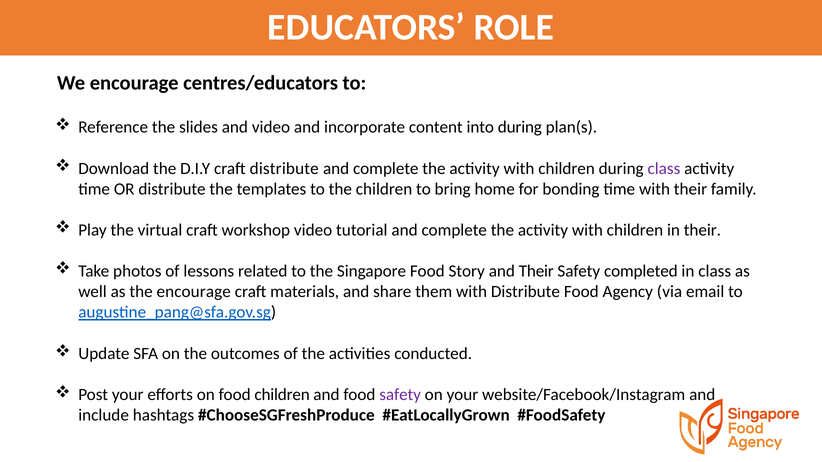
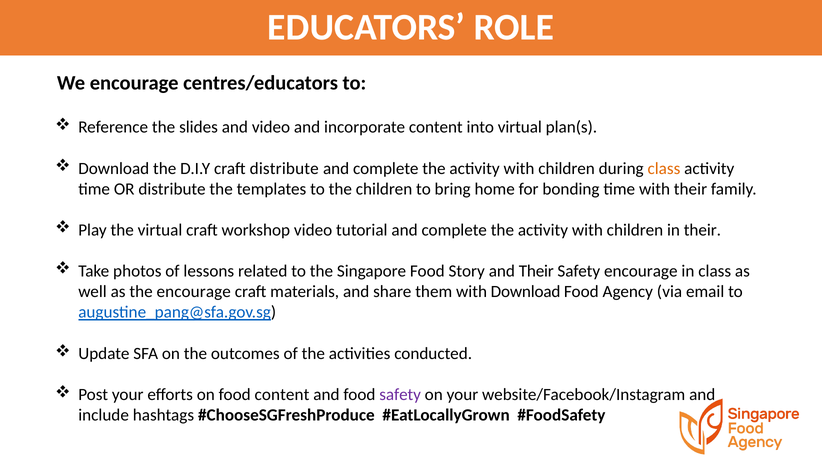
into during: during -> virtual (520, 127)
class colour: purple -> orange (664, 169)
Safety completed: completed -> encourage (641, 271)
with Distribute: Distribute -> Download (526, 292)
food children: children -> content (282, 395)
